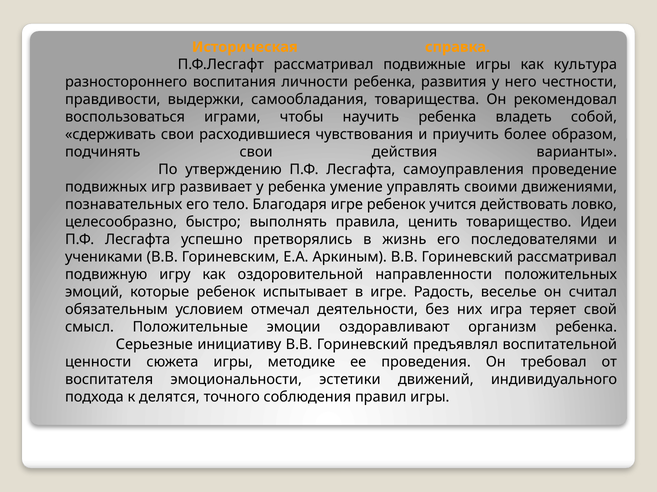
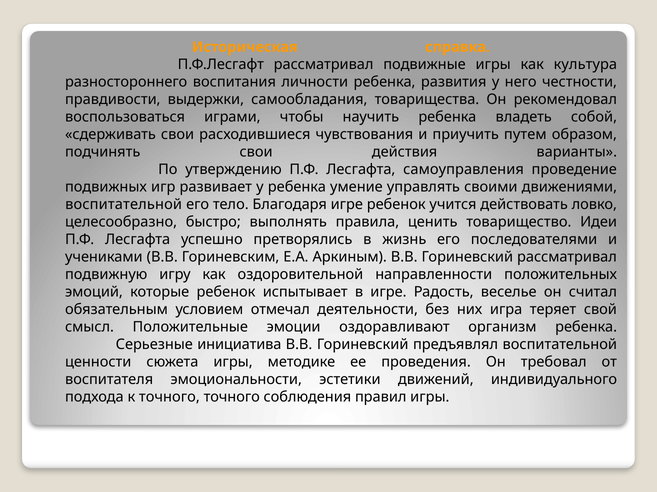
более: более -> путем (525, 135)
познавательных: познавательных -> воспитательной (124, 205)
инициативу: инициативу -> инициатива (239, 345)
к делятся: делятся -> точного (169, 397)
